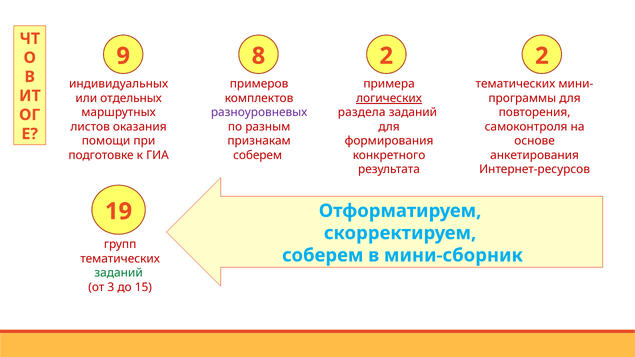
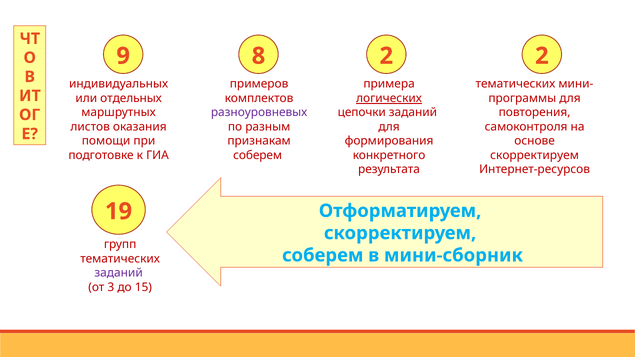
раздела: раздела -> цепочки (362, 112)
анкетирования: анкетирования -> скорректируем (535, 155)
заданий colour: green -> purple (119, 273)
